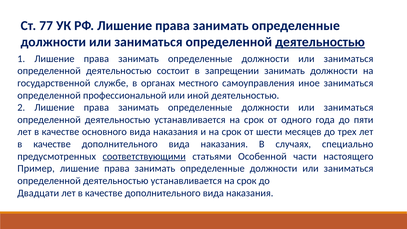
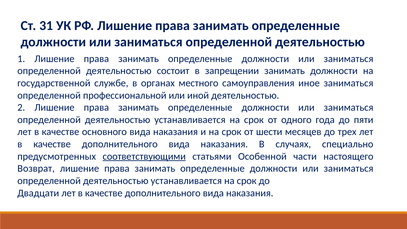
77: 77 -> 31 (46, 26)
деятельностью underline: present -> none (320, 42)
Пример: Пример -> Возврат (36, 169)
